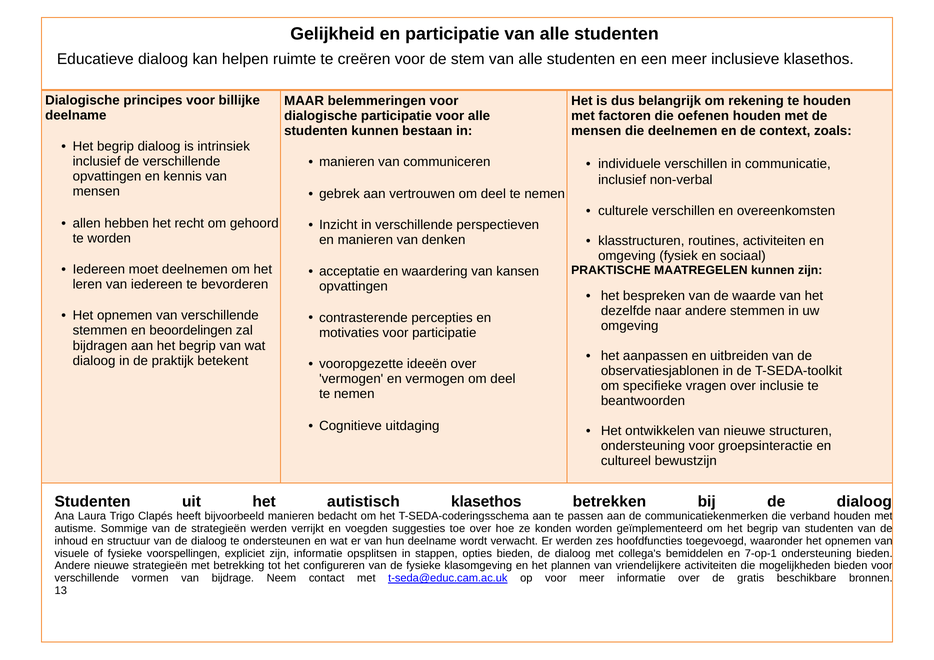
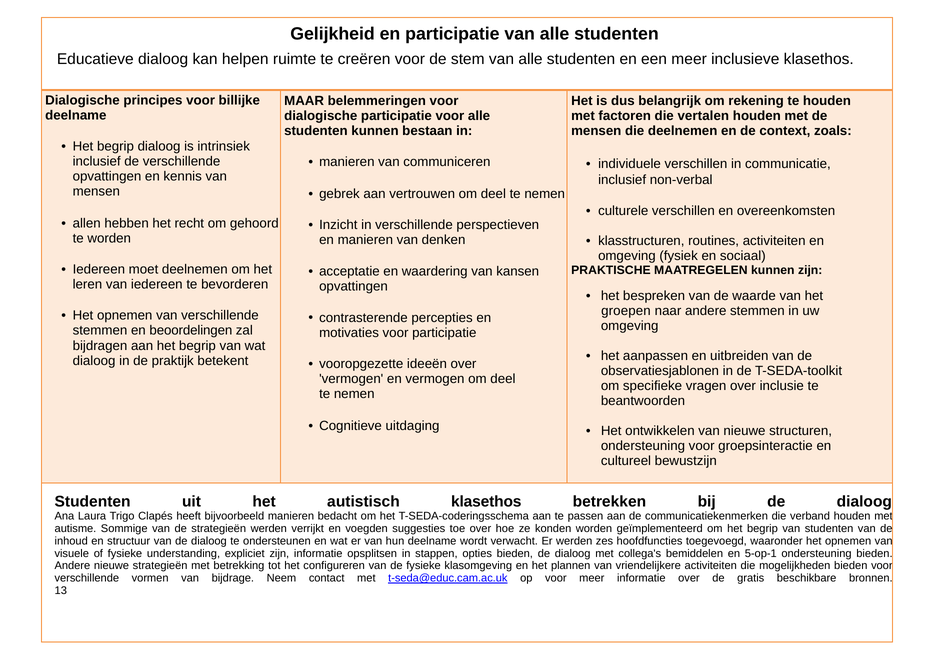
oefenen: oefenen -> vertalen (703, 116)
dezelfde: dezelfde -> groepen (626, 311)
voorspellingen: voorspellingen -> understanding (184, 554)
7-op-1: 7-op-1 -> 5-op-1 (761, 554)
